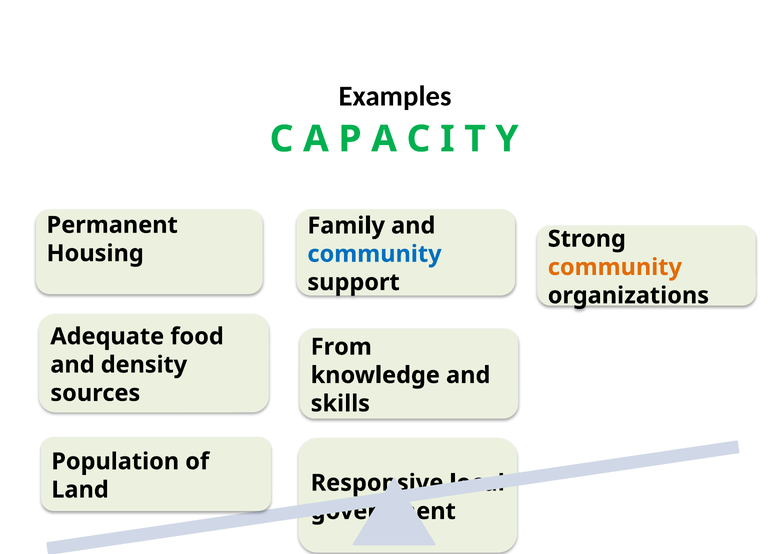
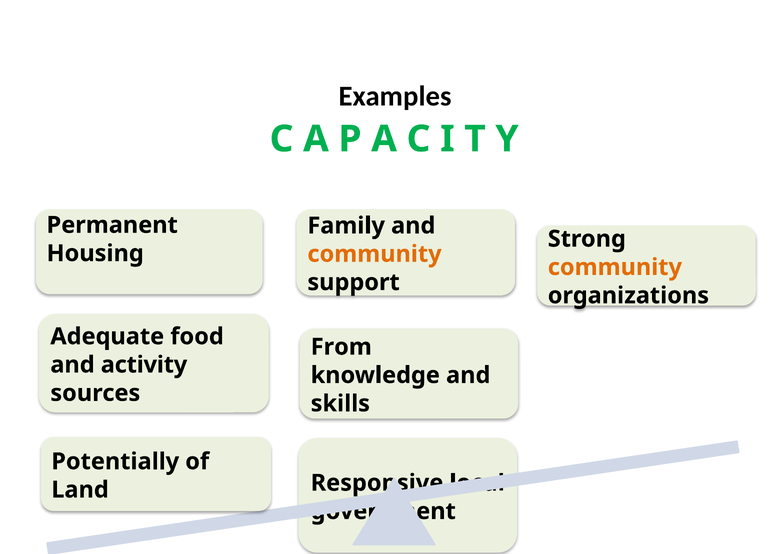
community colour: blue -> orange (374, 254)
density: density -> activity (144, 365)
Population: Population -> Potentially (115, 461)
